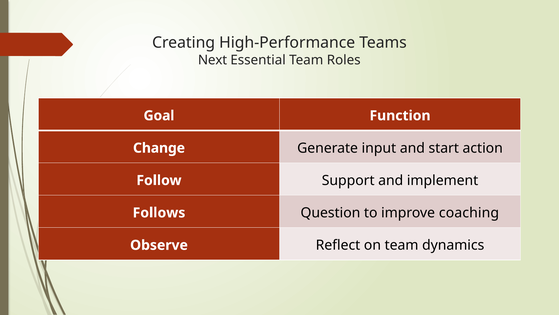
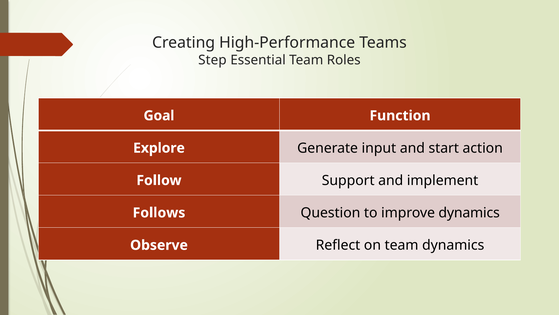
Next: Next -> Step (212, 60)
Change: Change -> Explore (159, 148)
improve coaching: coaching -> dynamics (469, 212)
